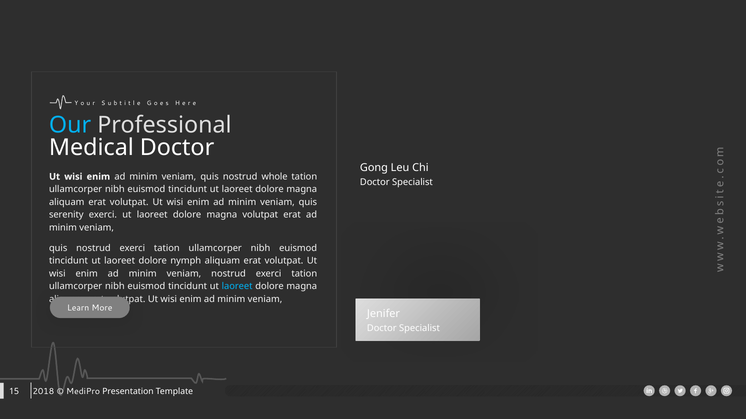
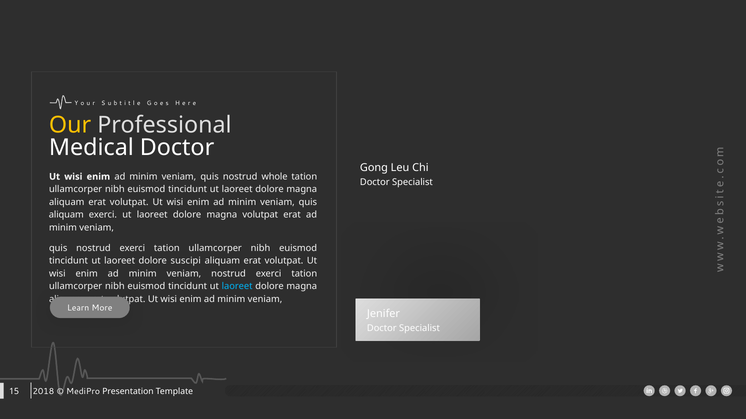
Our colour: light blue -> yellow (70, 125)
serenity: serenity -> aliquam (66, 215)
nymph: nymph -> suscipi (186, 261)
